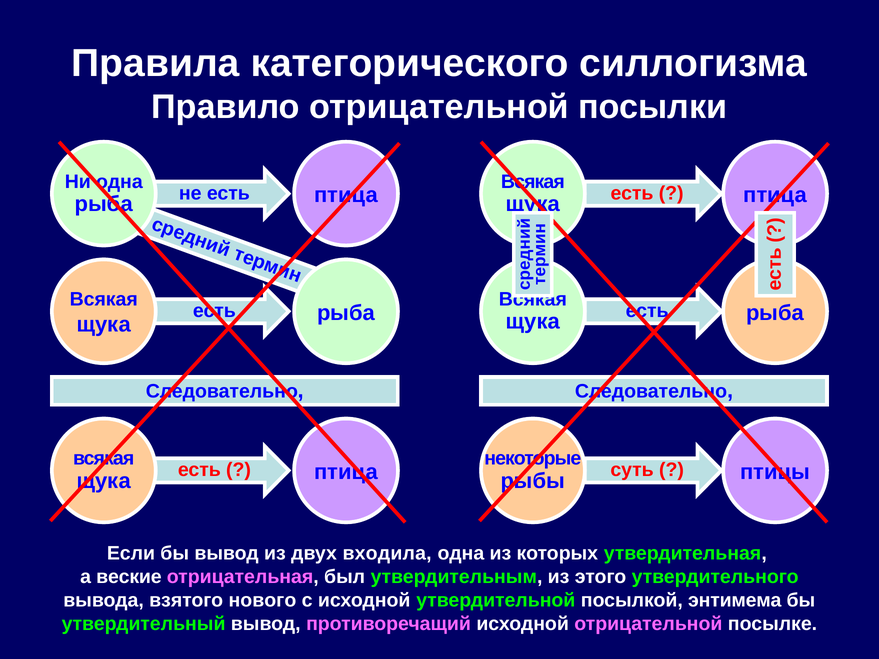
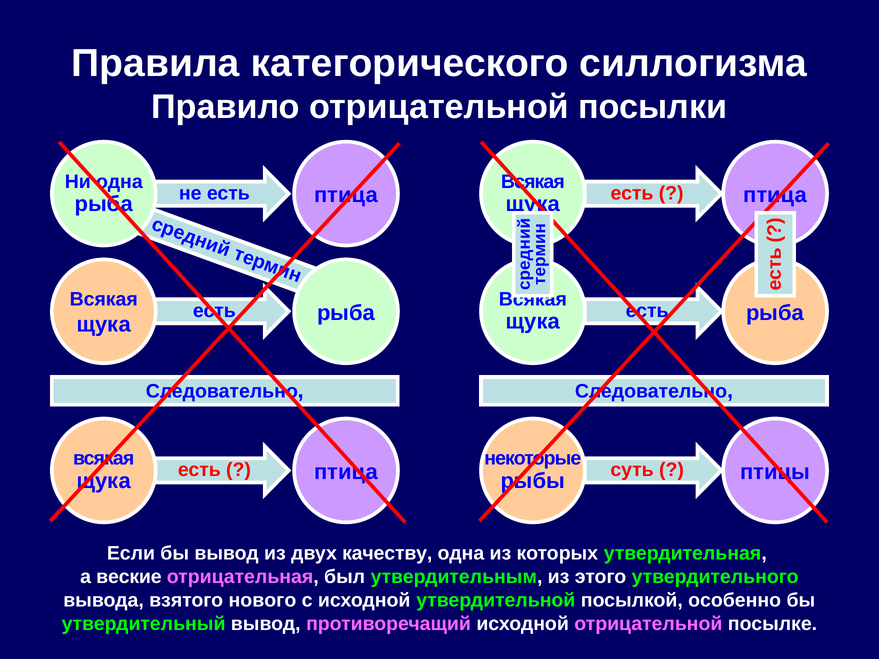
входила: входила -> качеству (387, 554)
энтимема: энтимема -> особенно (735, 601)
